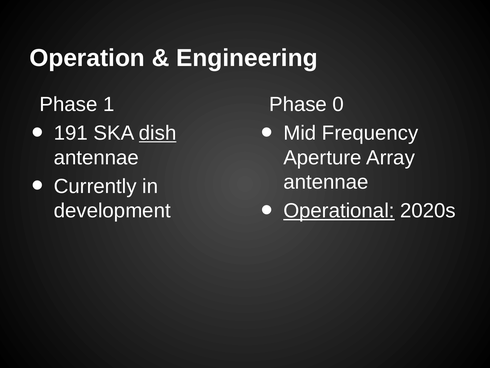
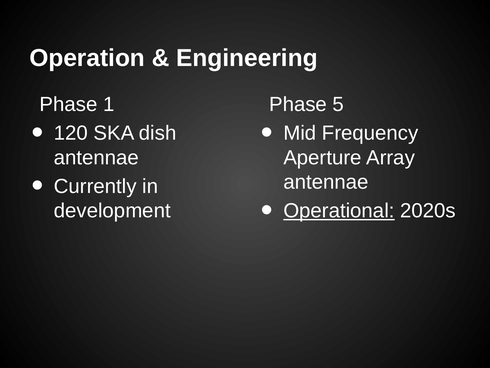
0: 0 -> 5 (338, 104)
191: 191 -> 120 (71, 133)
dish underline: present -> none (158, 133)
